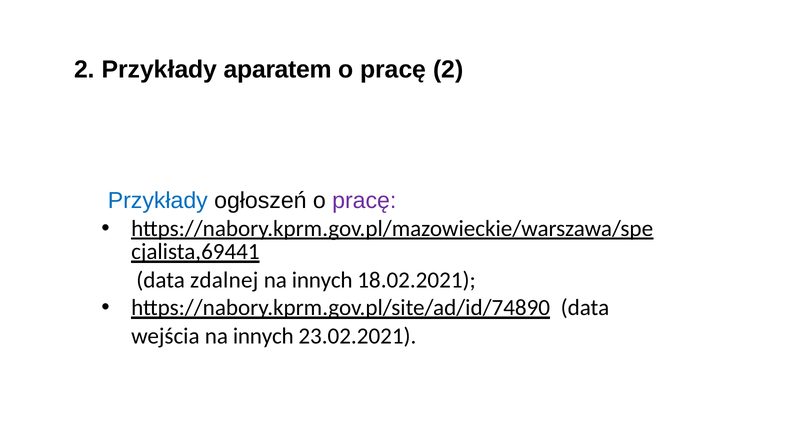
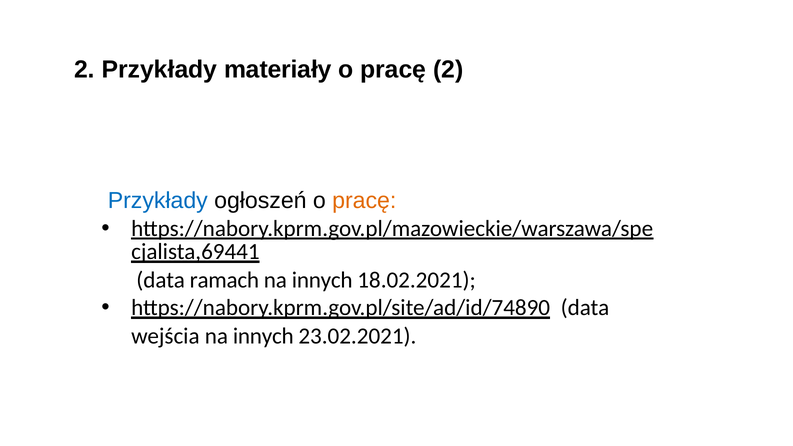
aparatem: aparatem -> materiały (278, 69)
pracę colour: purple -> orange (364, 201)
zdalnej: zdalnej -> ramach (224, 280)
